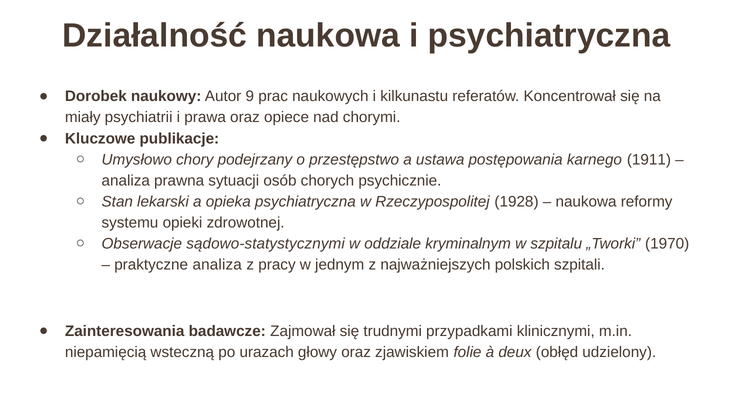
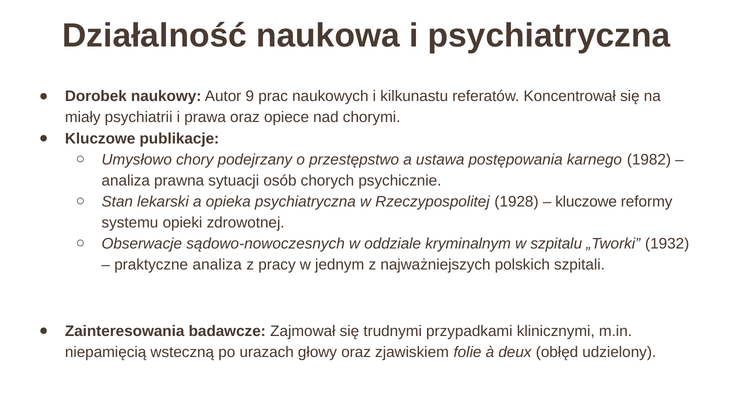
1911: 1911 -> 1982 (649, 160)
naukowa: naukowa -> kluczowe (586, 202)
sądowo-statystycznymi: sądowo-statystycznymi -> sądowo-nowoczesnych (266, 244)
1970: 1970 -> 1932 (667, 244)
